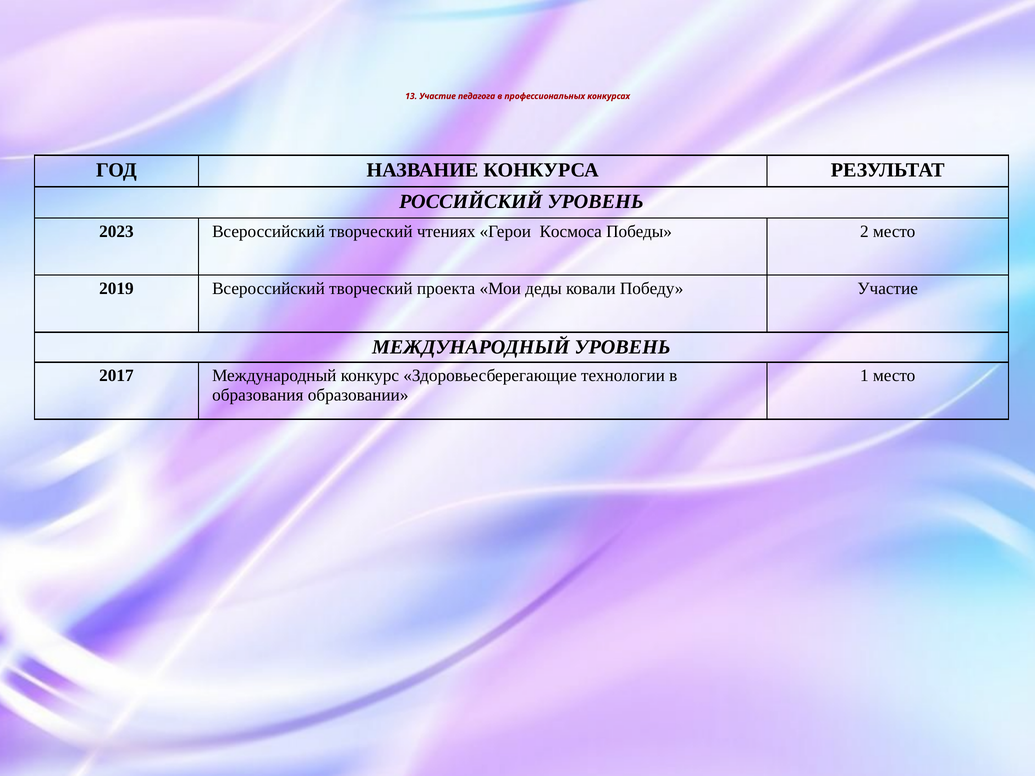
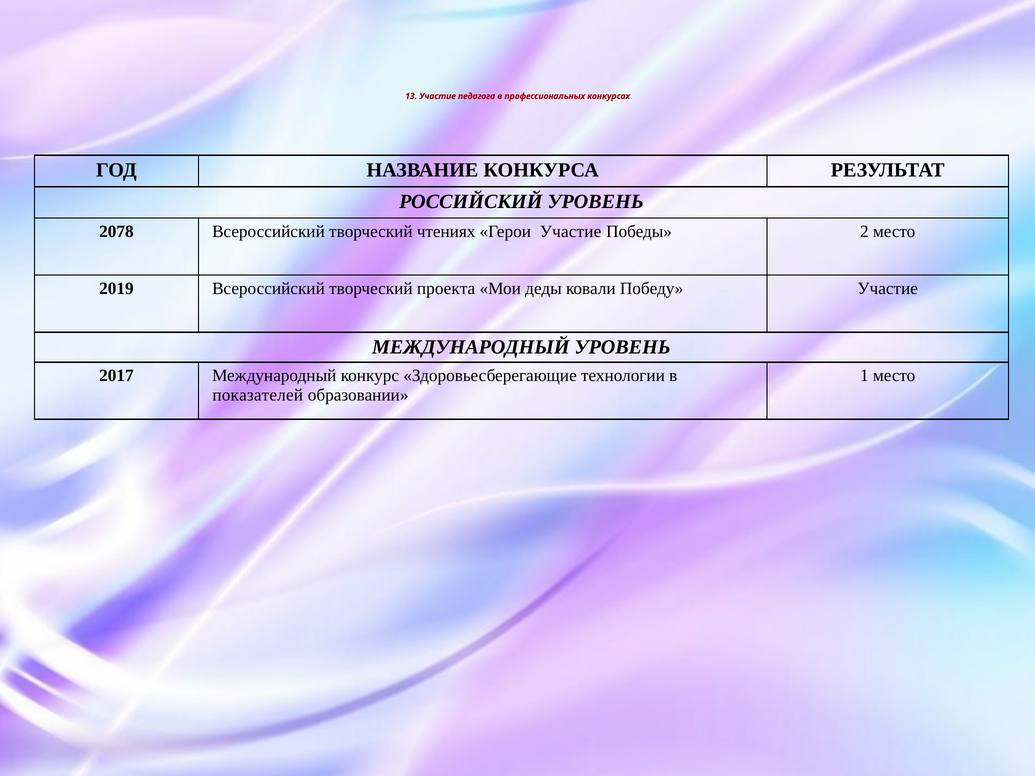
2023: 2023 -> 2078 (116, 232)
Герои Космоса: Космоса -> Участие (571, 232)
образования: образования -> показателей (258, 395)
